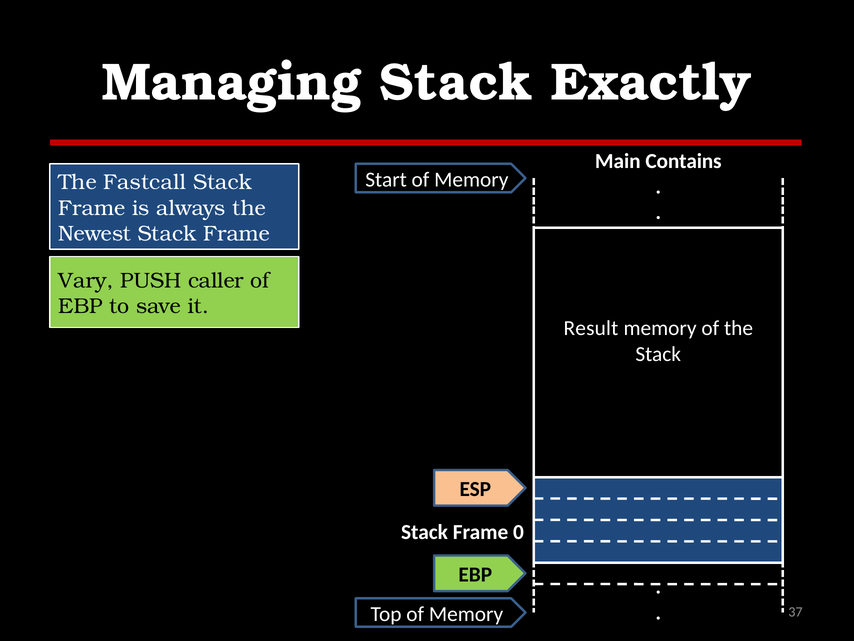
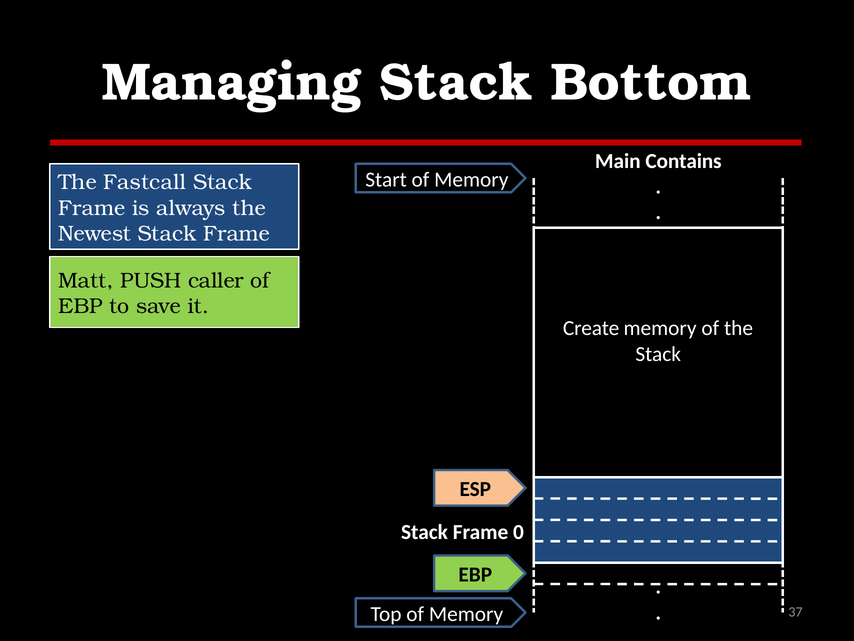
Exactly: Exactly -> Bottom (651, 83)
Vary: Vary -> Matt (86, 280)
Result: Result -> Create (591, 328)
